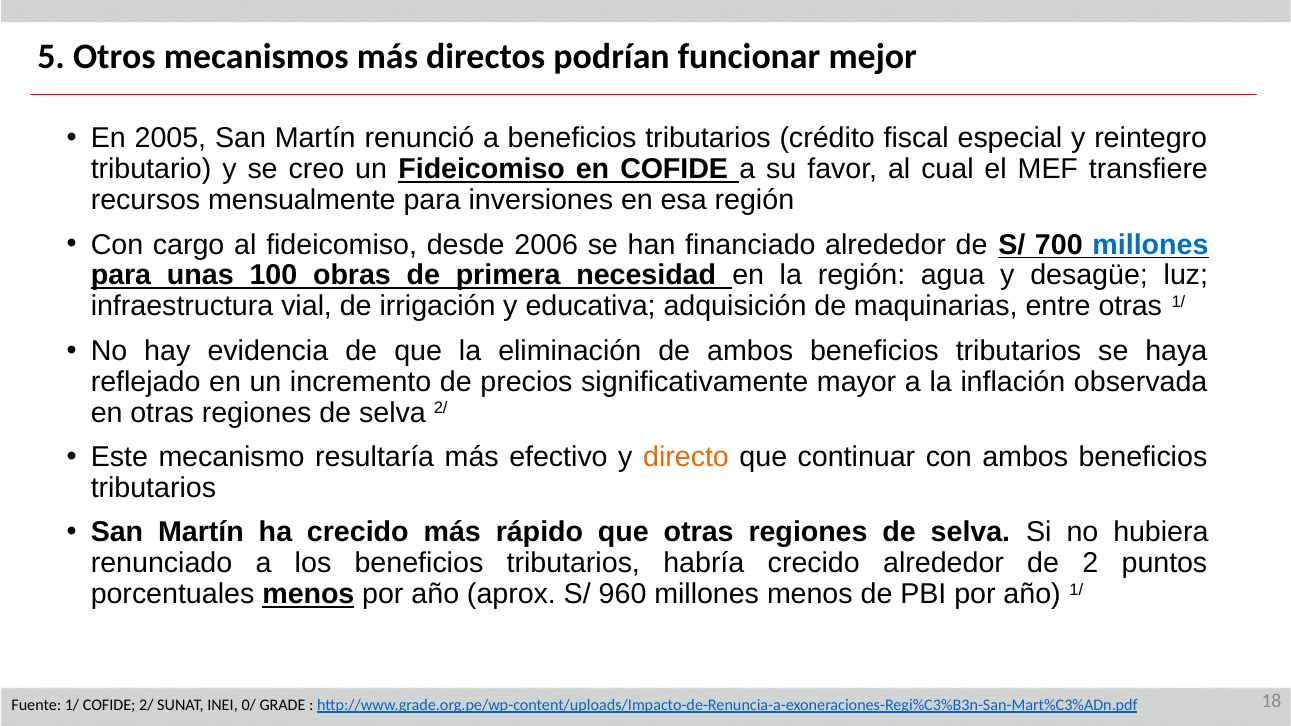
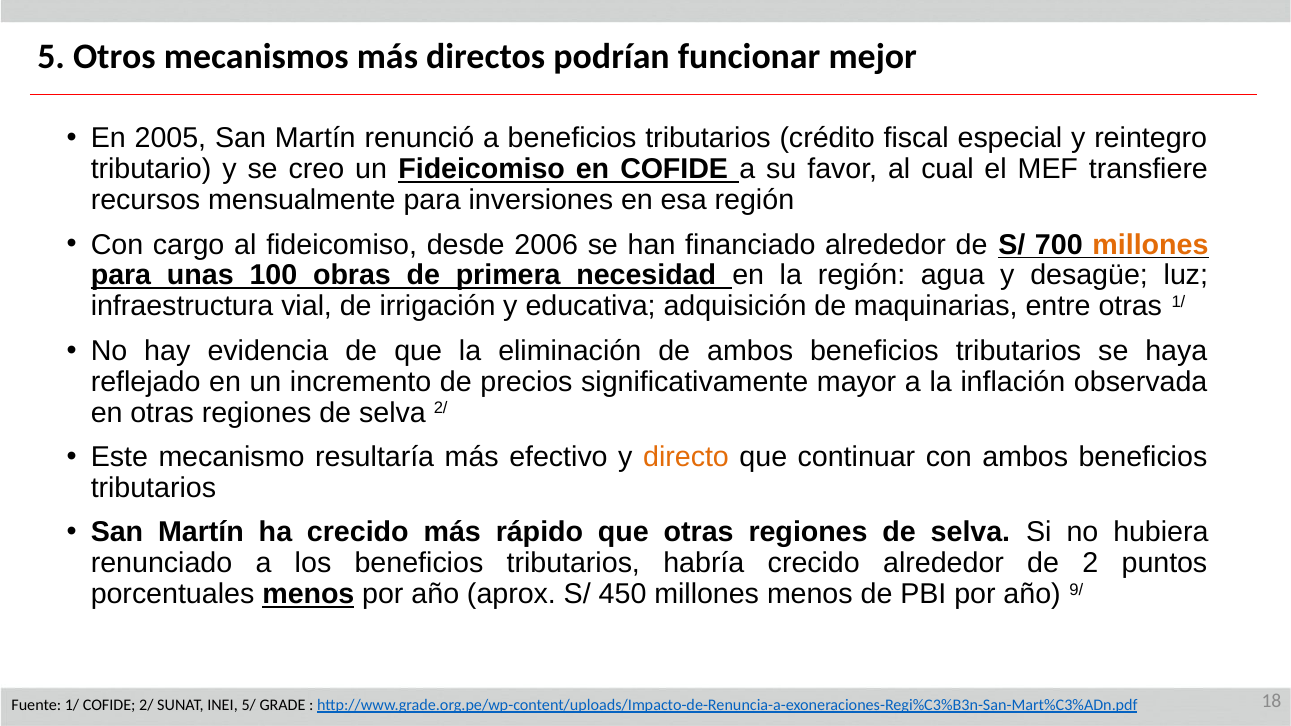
millones colour: blue -> orange (1150, 245)
960: 960 -> 450 (623, 594)
año 1/: 1/ -> 9/ (1076, 590)
0/: 0/ -> 5/ (249, 705)
